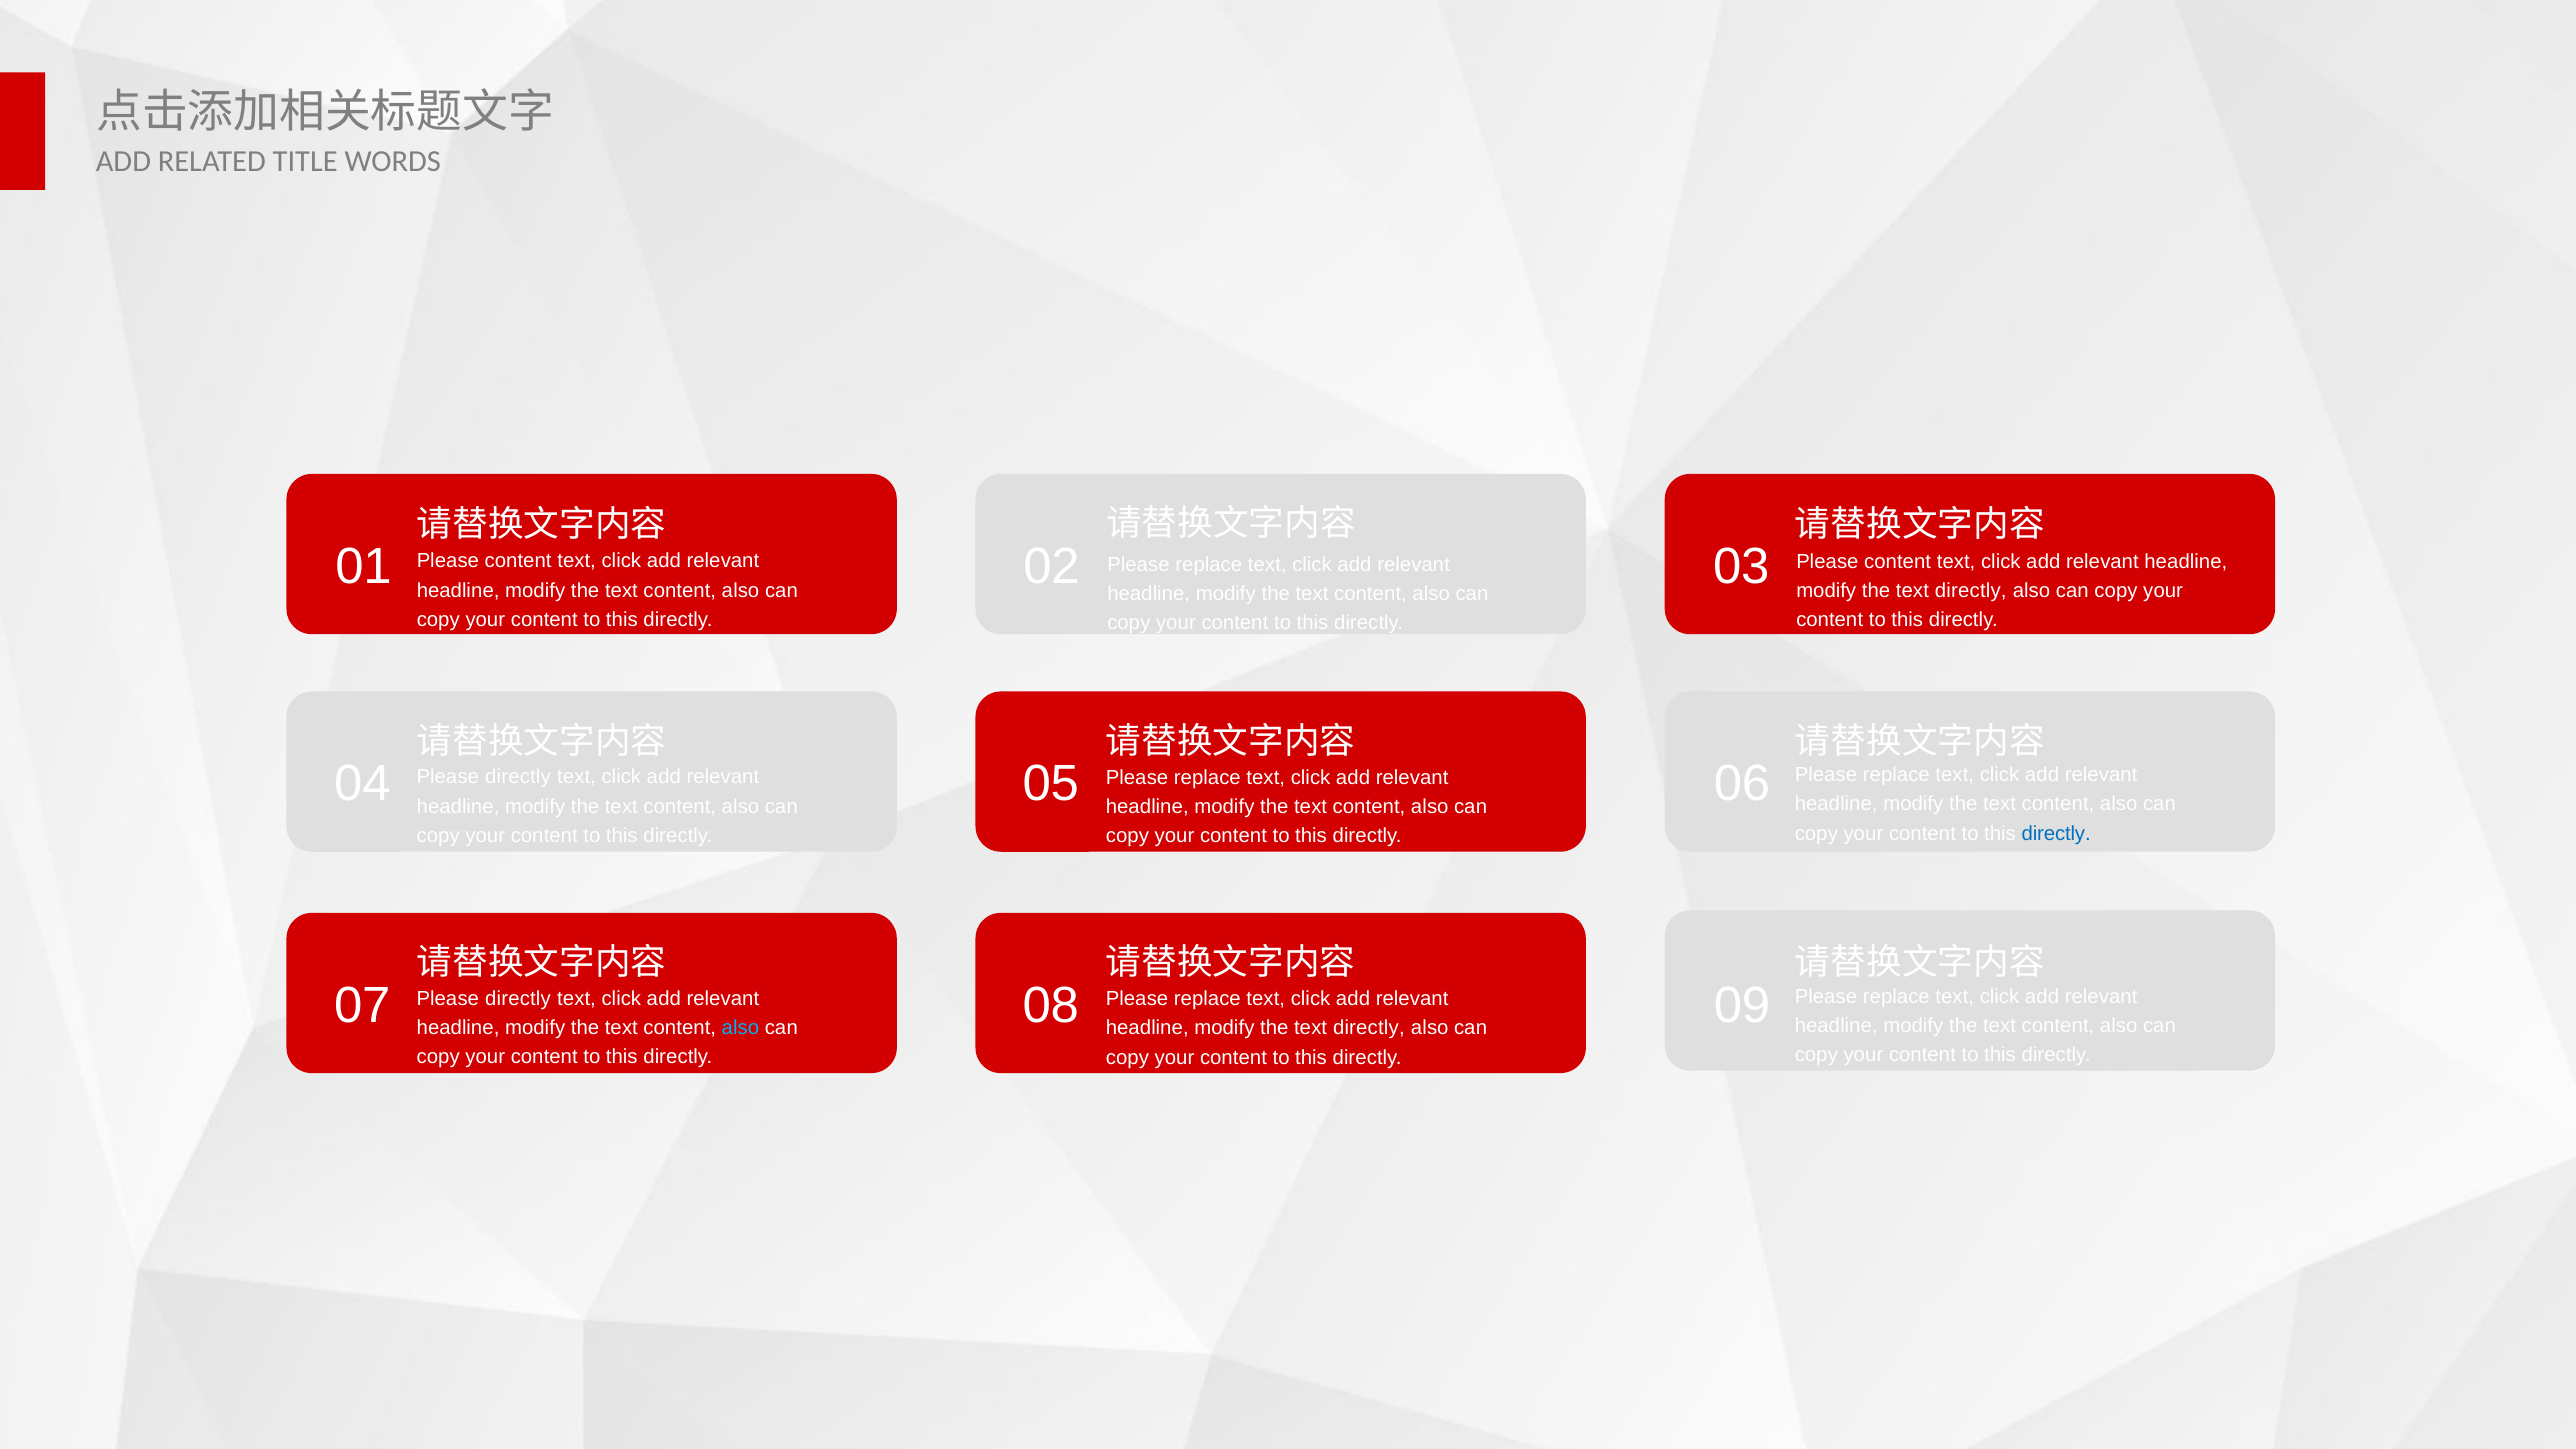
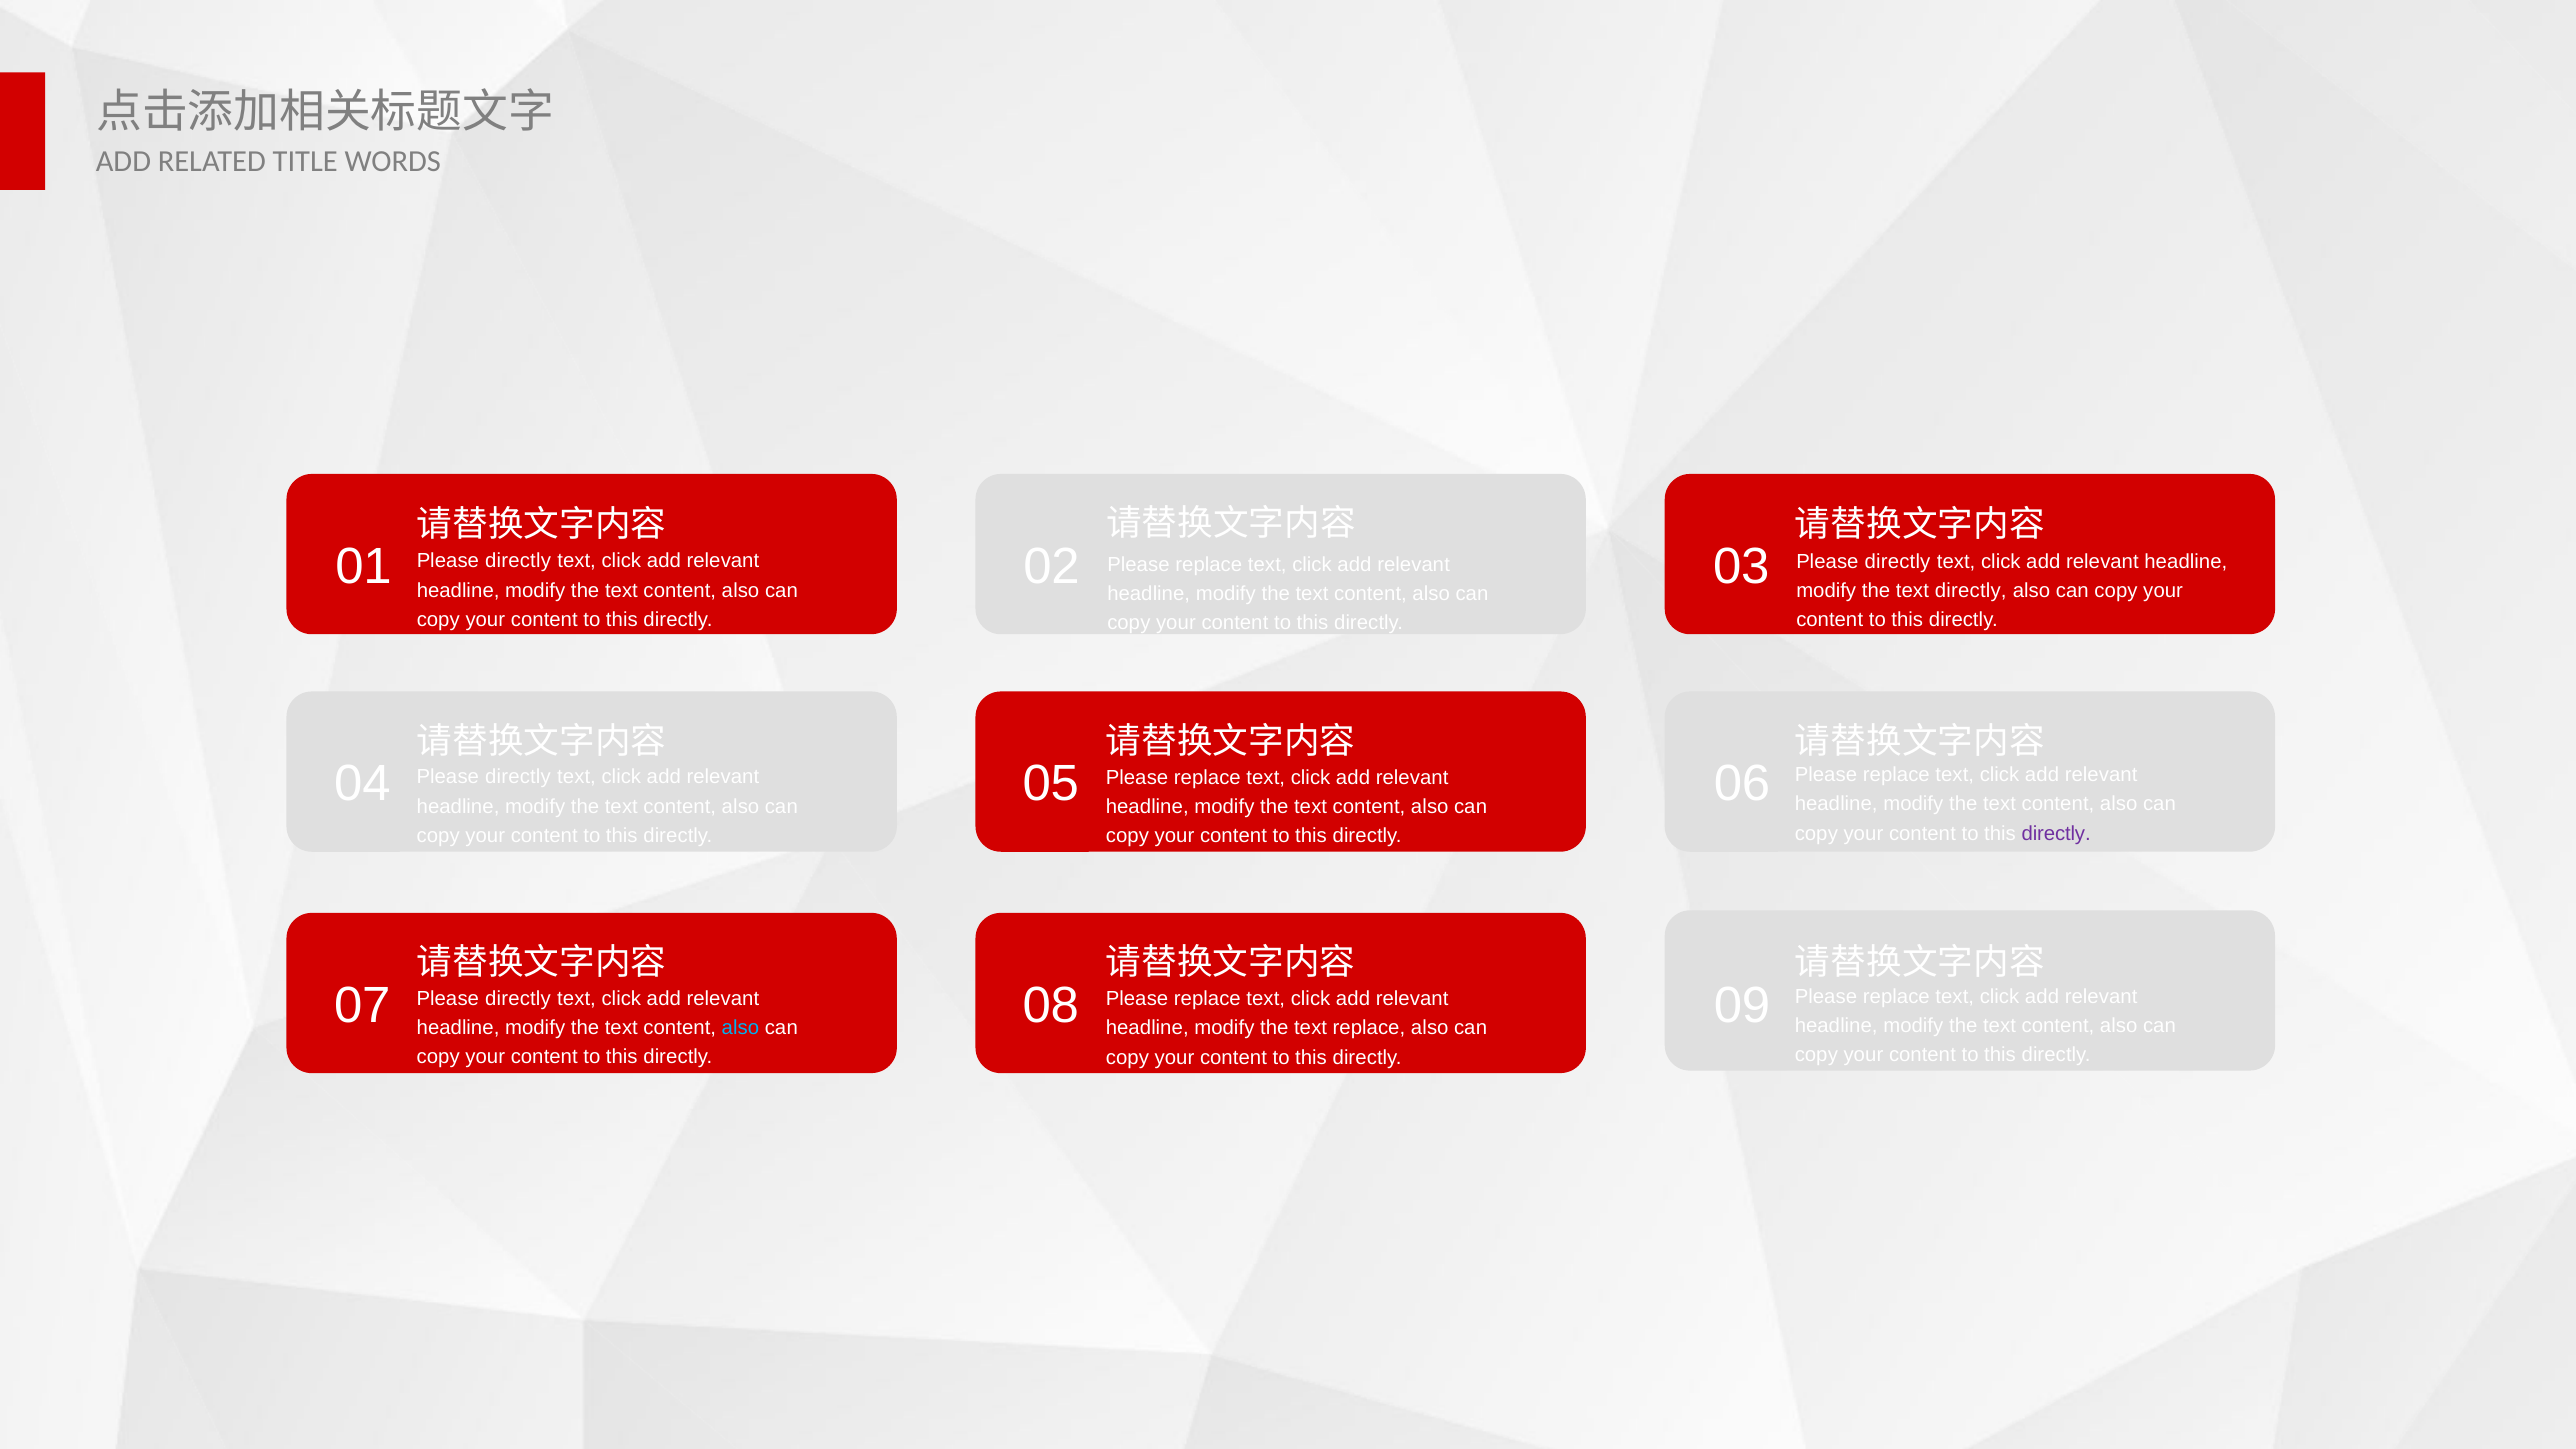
content: content -> directly (518, 561)
content: content -> directly (1898, 562)
directly colour: blue -> purple (2056, 833)
directly: directly -> replace (1369, 1028)
